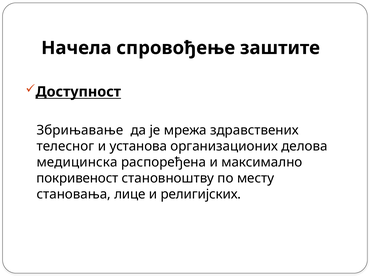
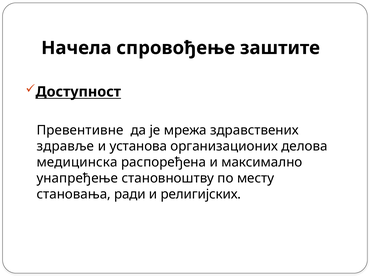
Збрињавањe: Збрињавањe -> Превентивне (80, 131)
телесног: телесног -> здравље (65, 147)
покривеност: покривеност -> унапређење (77, 179)
лице: лице -> ради (130, 195)
